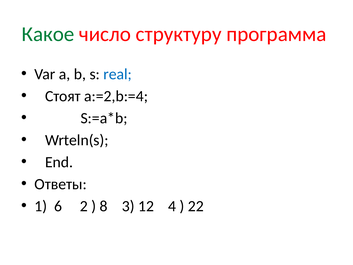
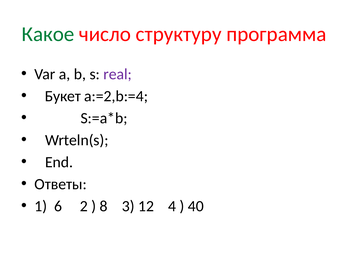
real colour: blue -> purple (118, 74)
Стоят: Стоят -> Букет (63, 96)
22: 22 -> 40 (196, 206)
